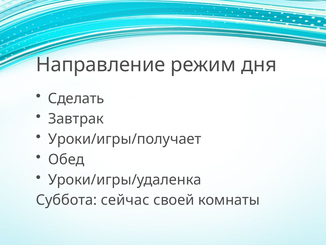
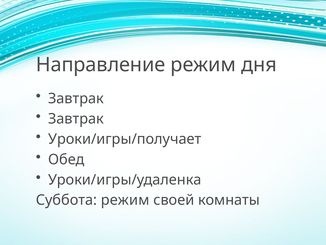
Сделать: Сделать -> Завтрак (76, 98)
Суббота сейчас: сейчас -> режим (125, 200)
